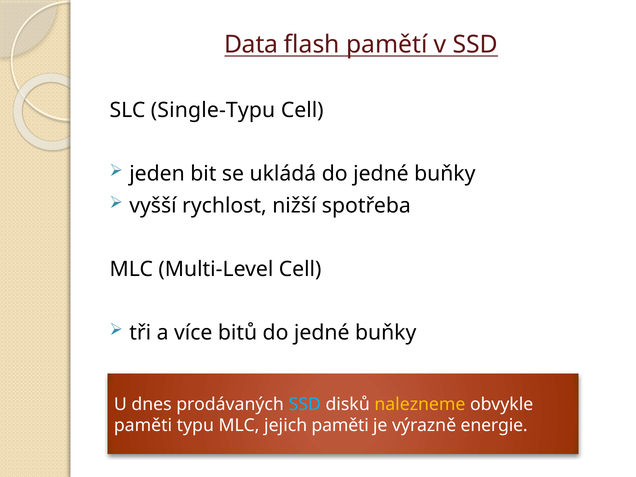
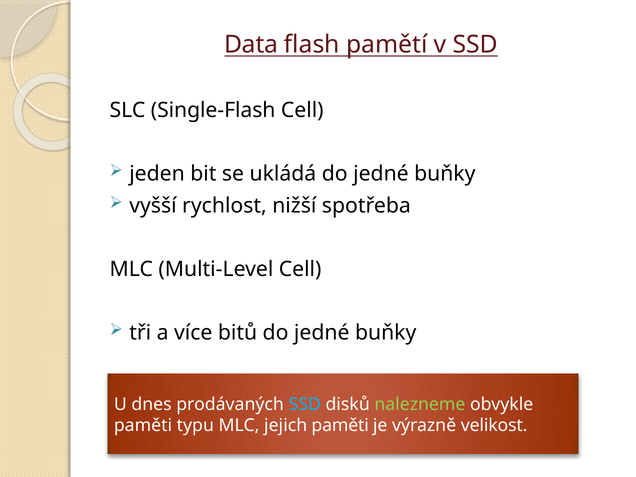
Single-Typu: Single-Typu -> Single-Flash (213, 110)
nalezneme colour: yellow -> light green (420, 404)
energie: energie -> velikost (494, 426)
